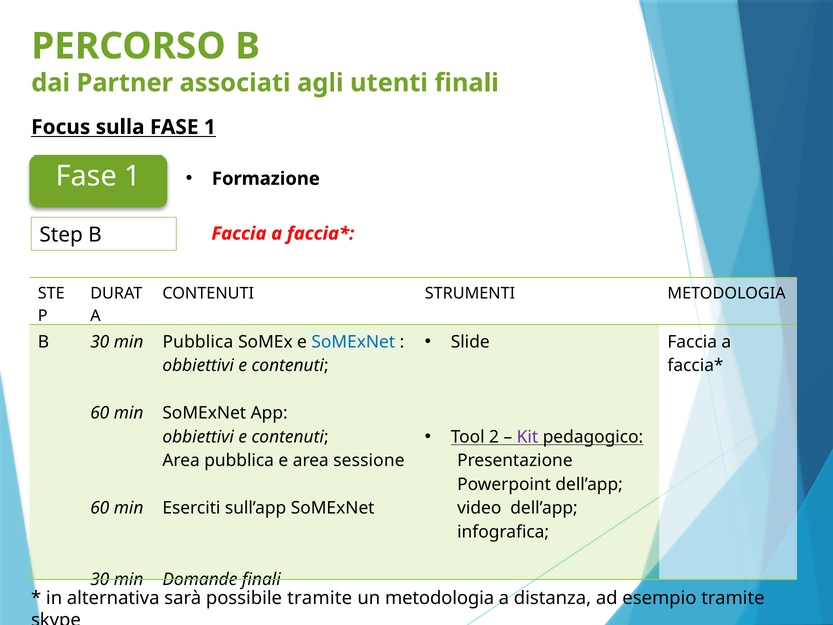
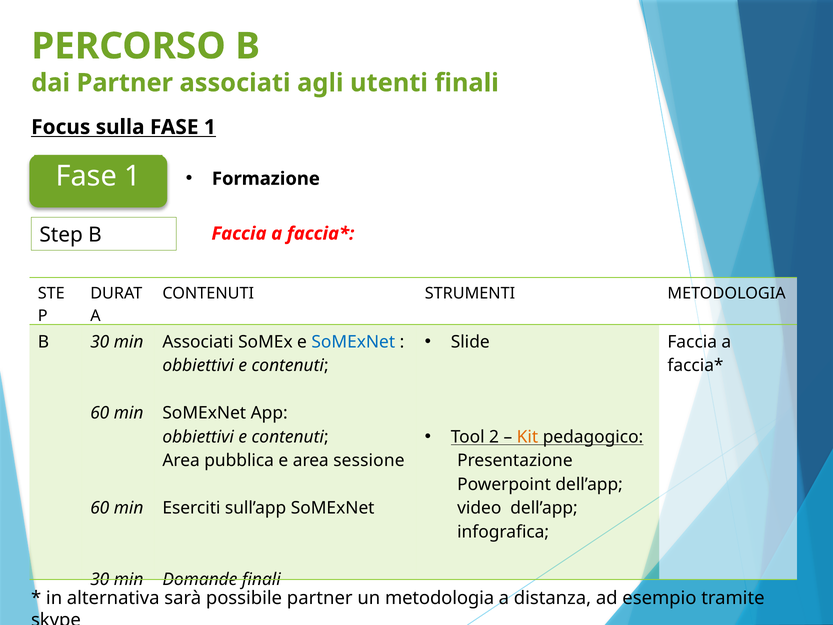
Pubblica: Pubblica -> Associati (198, 342)
Kit colour: purple -> orange (527, 437)
possibile tramite: tramite -> partner (320, 598)
